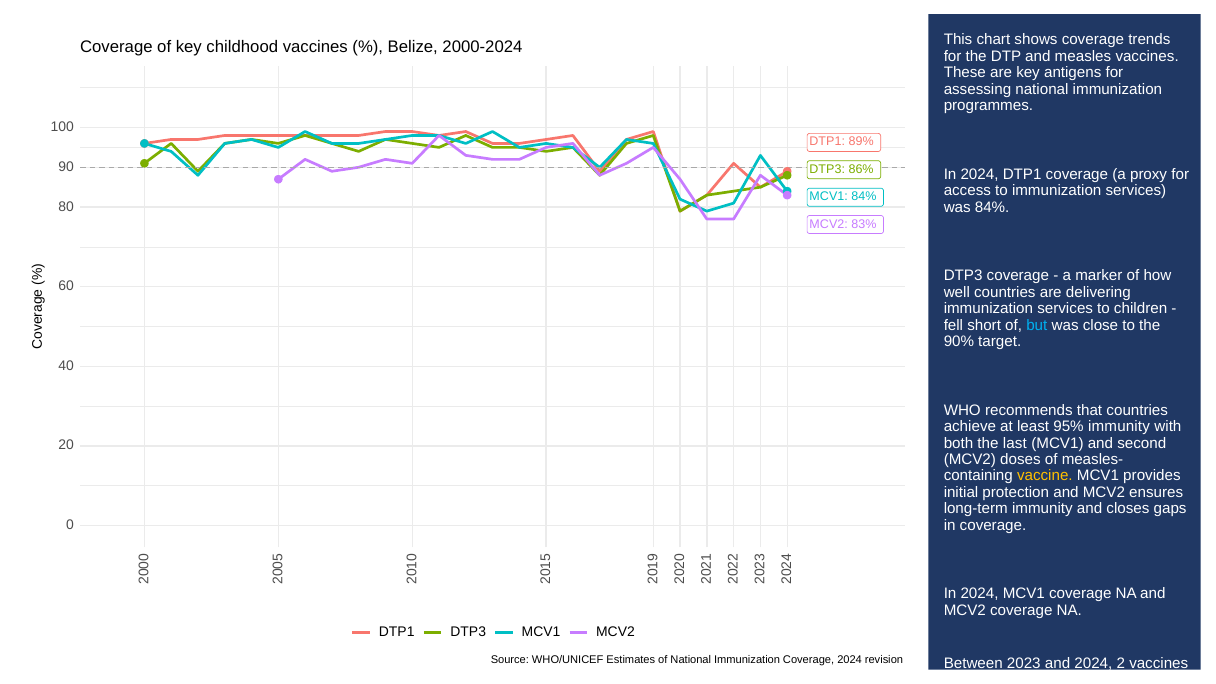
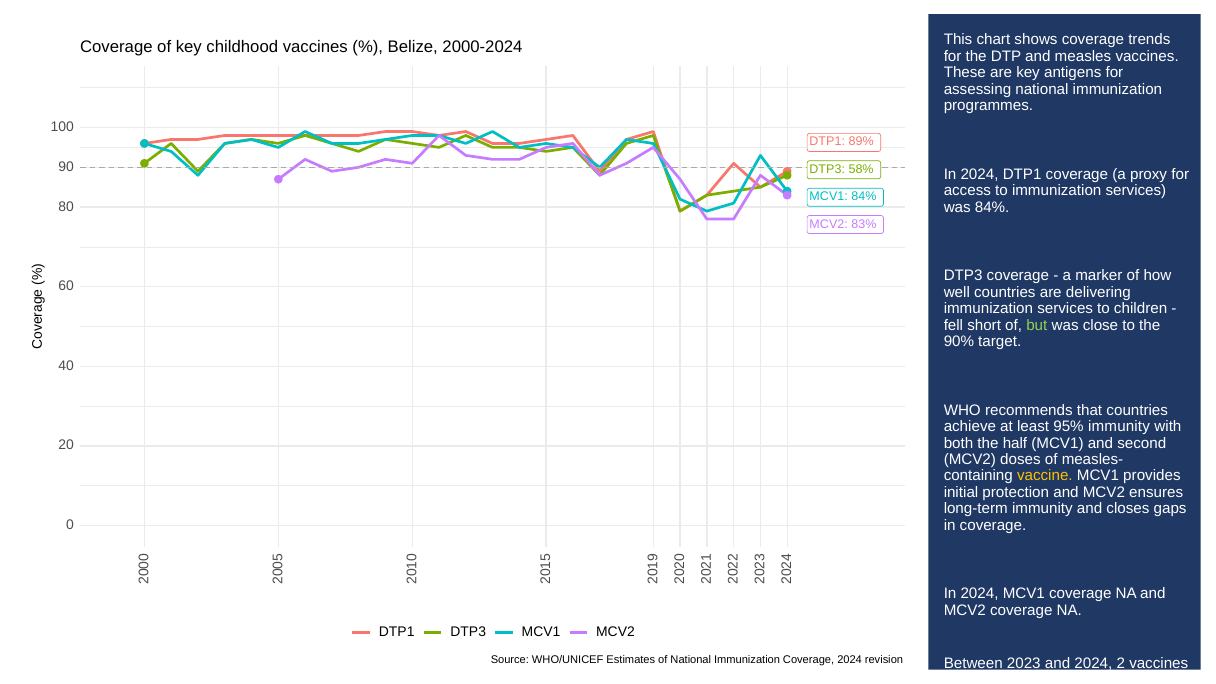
86%: 86% -> 58% (861, 169)
but colour: light blue -> light green (1037, 325)
last: last -> half (1015, 443)
